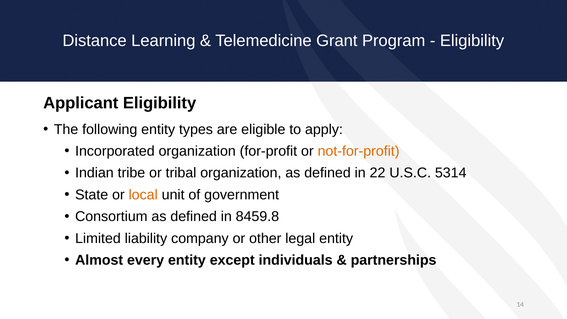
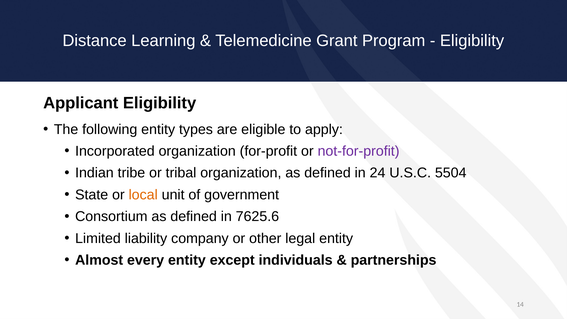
not-for-profit colour: orange -> purple (359, 151)
22: 22 -> 24 (378, 173)
5314: 5314 -> 5504 (451, 173)
8459.8: 8459.8 -> 7625.6 (257, 217)
